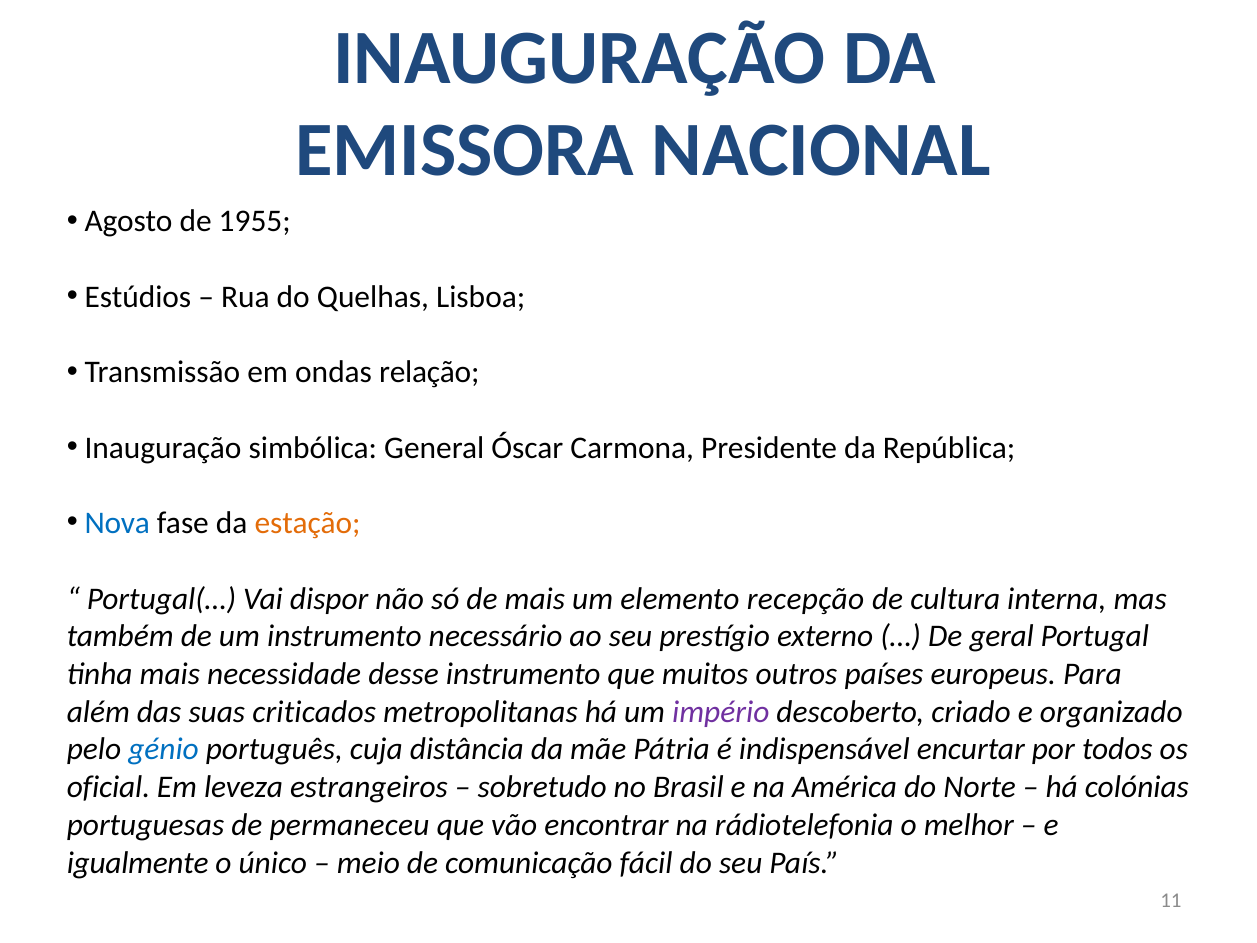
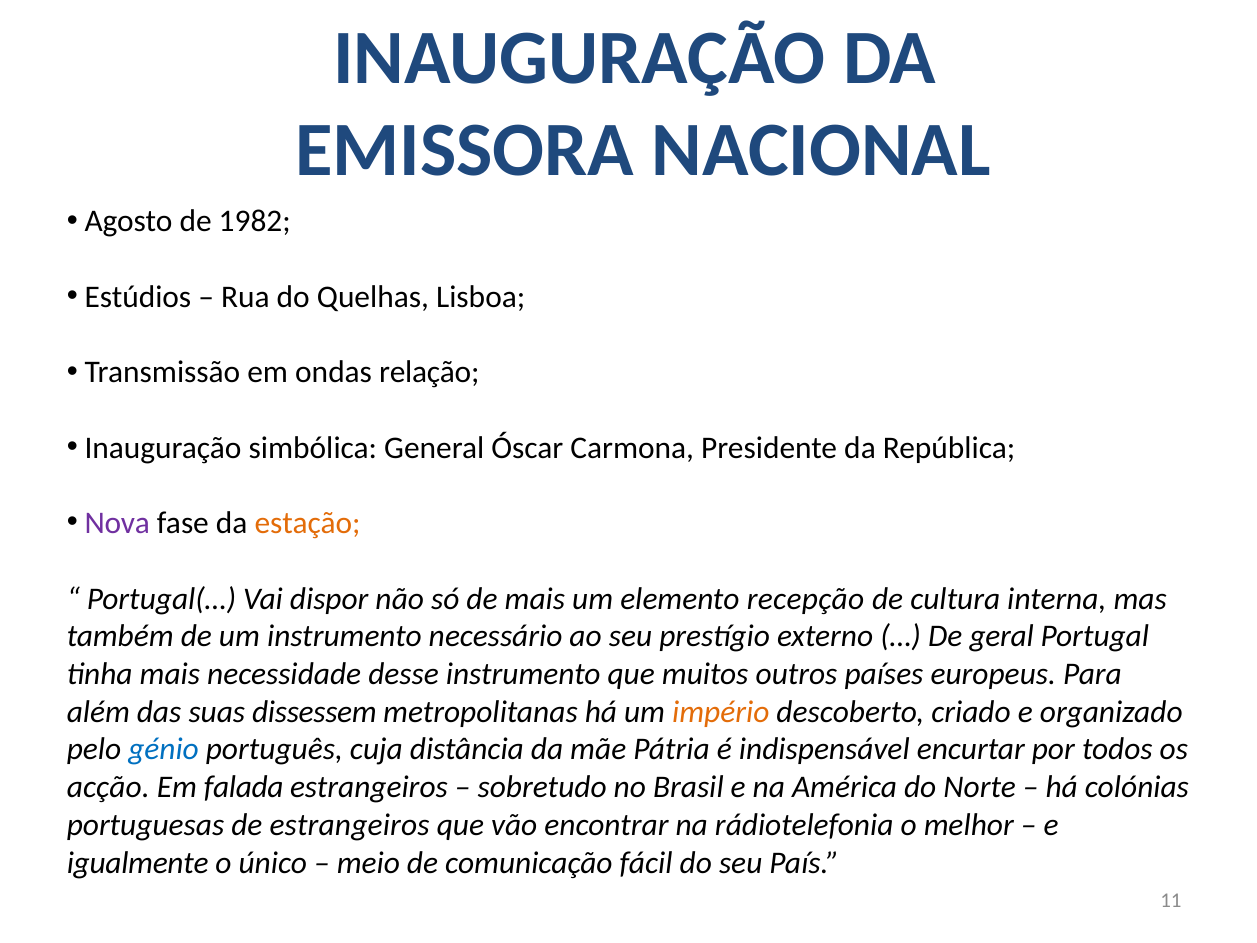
1955: 1955 -> 1982 (255, 221)
Nova colour: blue -> purple (117, 523)
criticados: criticados -> dissessem (314, 712)
império colour: purple -> orange (721, 712)
oficial: oficial -> acção (108, 787)
leveza: leveza -> falada (244, 787)
de permaneceu: permaneceu -> estrangeiros (350, 825)
